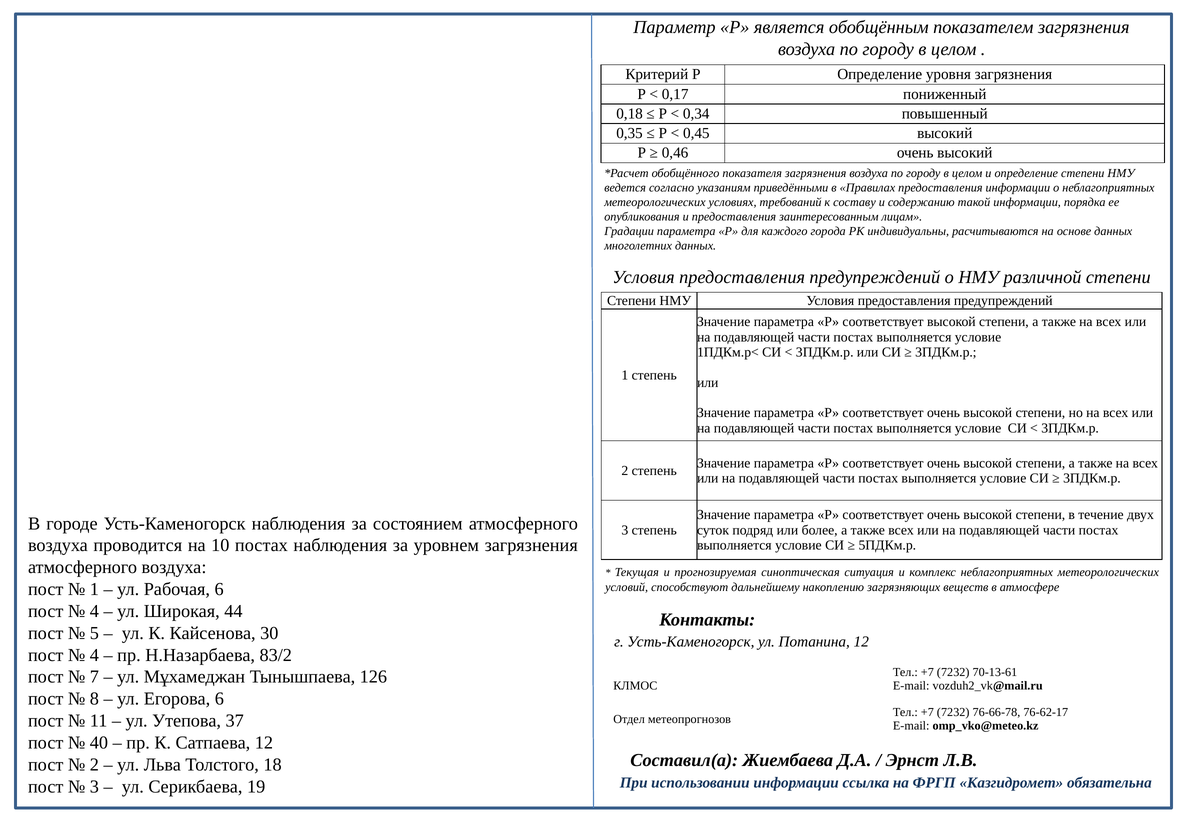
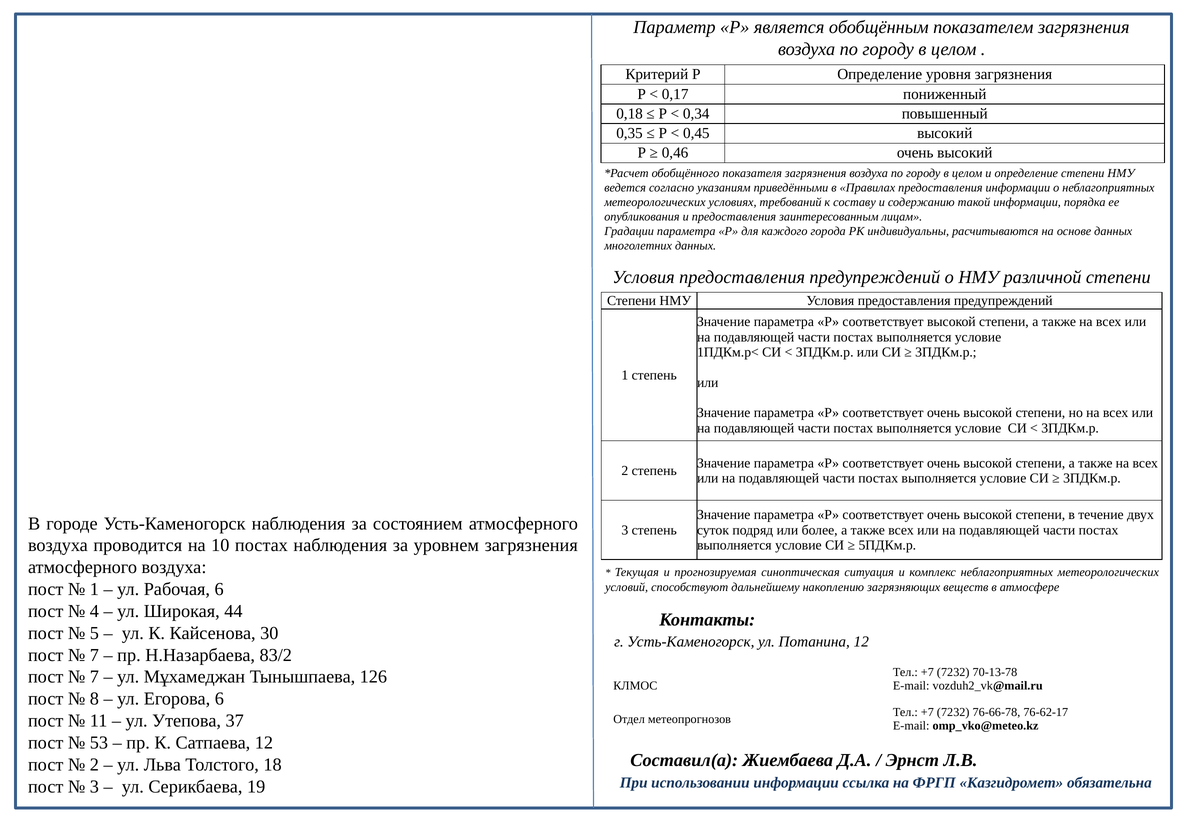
4: 4 -> 7 (94, 655)
70-13-61: 70-13-61 -> 70-13-78 (995, 672)
40: 40 -> 53 (99, 742)
